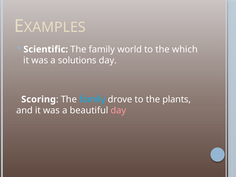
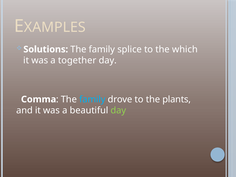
Scientific: Scientific -> Solutions (46, 49)
world: world -> splice (130, 49)
solutions: solutions -> together (77, 60)
Scoring: Scoring -> Comma (39, 99)
day colour: pink -> light green (118, 110)
